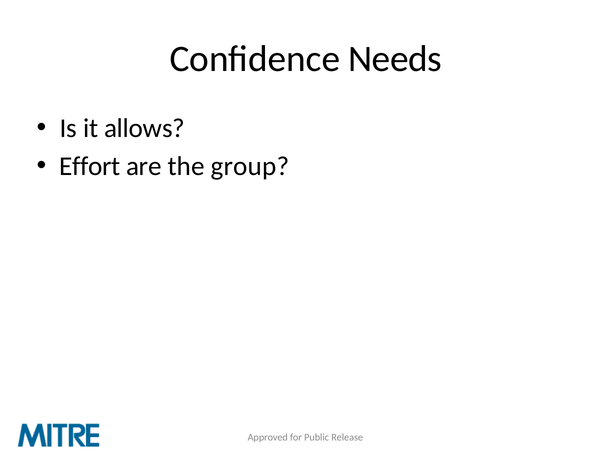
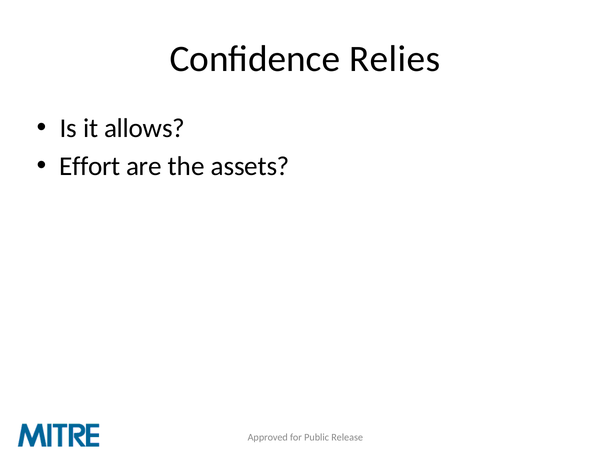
Needs: Needs -> Relies (395, 59)
group: group -> assets (250, 166)
